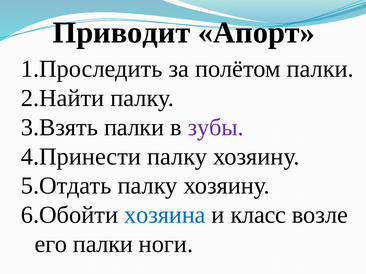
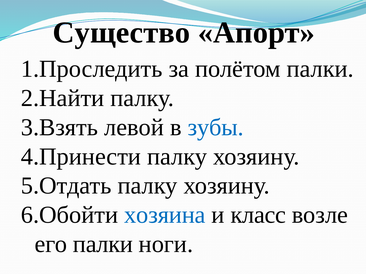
Приводит: Приводит -> Существо (121, 33)
палки: палки -> левой (134, 127)
зубы colour: purple -> blue (216, 127)
